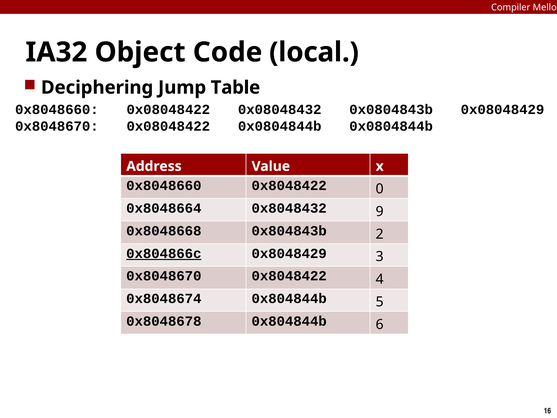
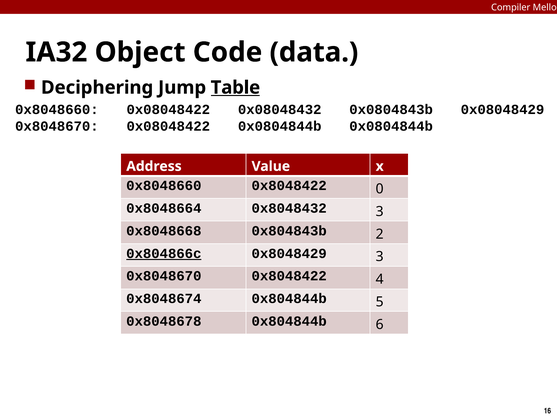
local: local -> data (314, 52)
Table underline: none -> present (235, 87)
0x8048432 9: 9 -> 3 (380, 211)
